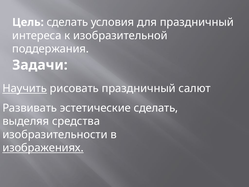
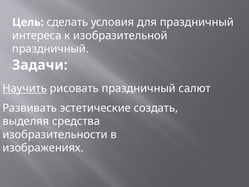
поддержания: поддержания -> праздничный (50, 49)
эстетические сделать: сделать -> создать (156, 108)
изображениях underline: present -> none (43, 148)
